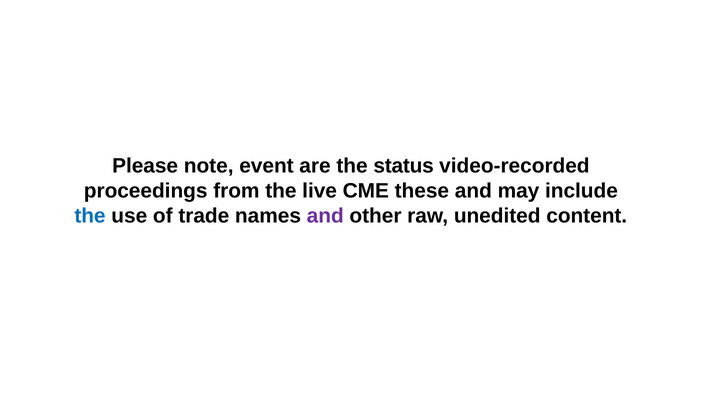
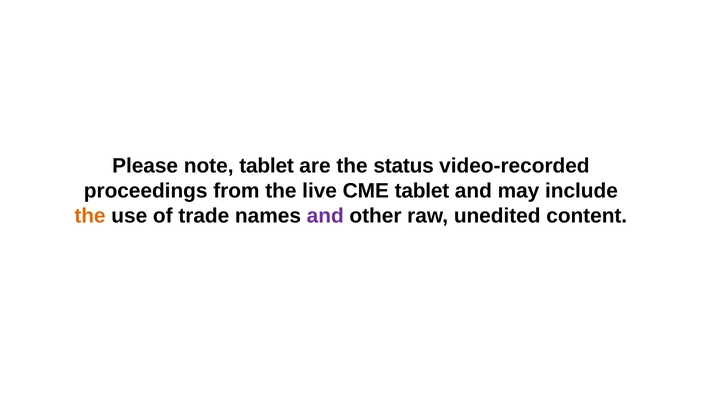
note event: event -> tablet (267, 166)
CME these: these -> tablet (422, 191)
the colour: blue -> orange (90, 216)
